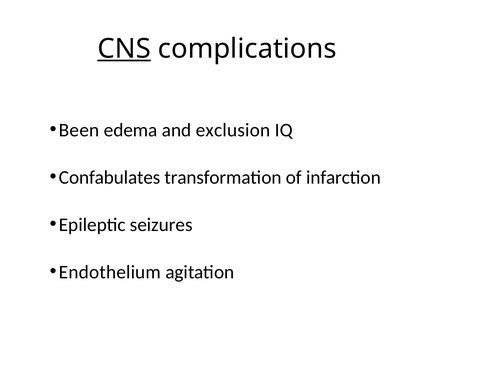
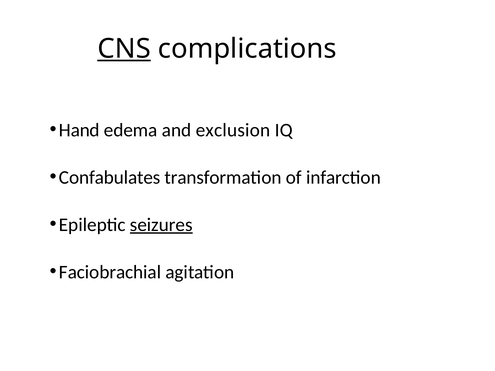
Been: Been -> Hand (79, 130)
seizures underline: none -> present (161, 225)
Endothelium: Endothelium -> Faciobrachial (110, 272)
